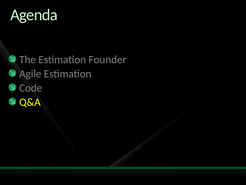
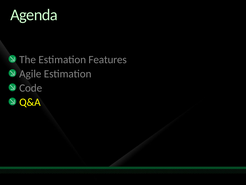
Founder: Founder -> Features (108, 59)
